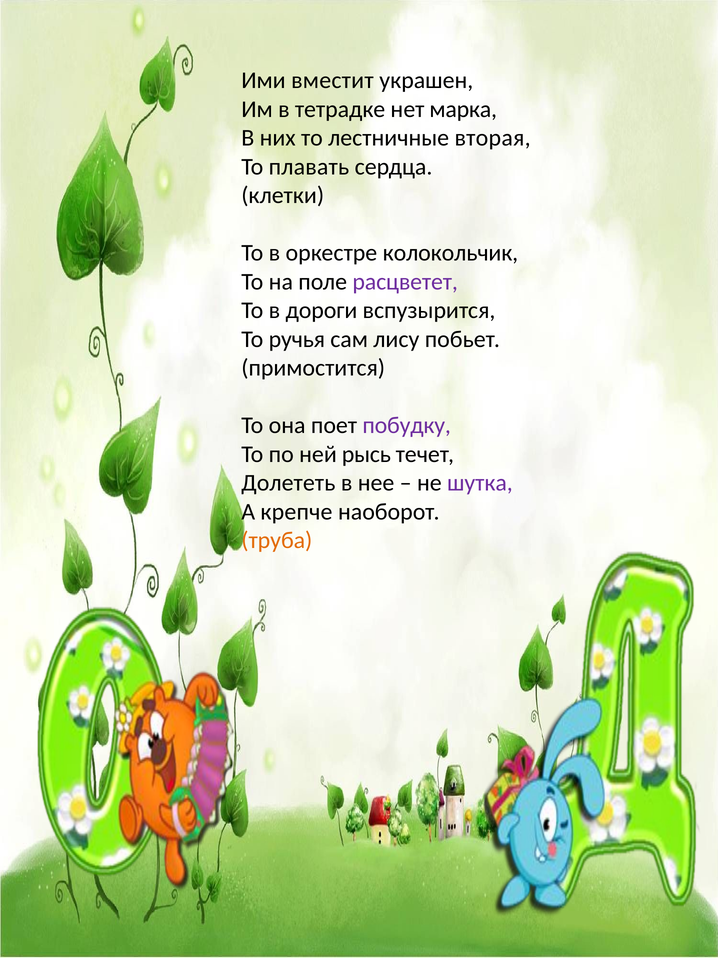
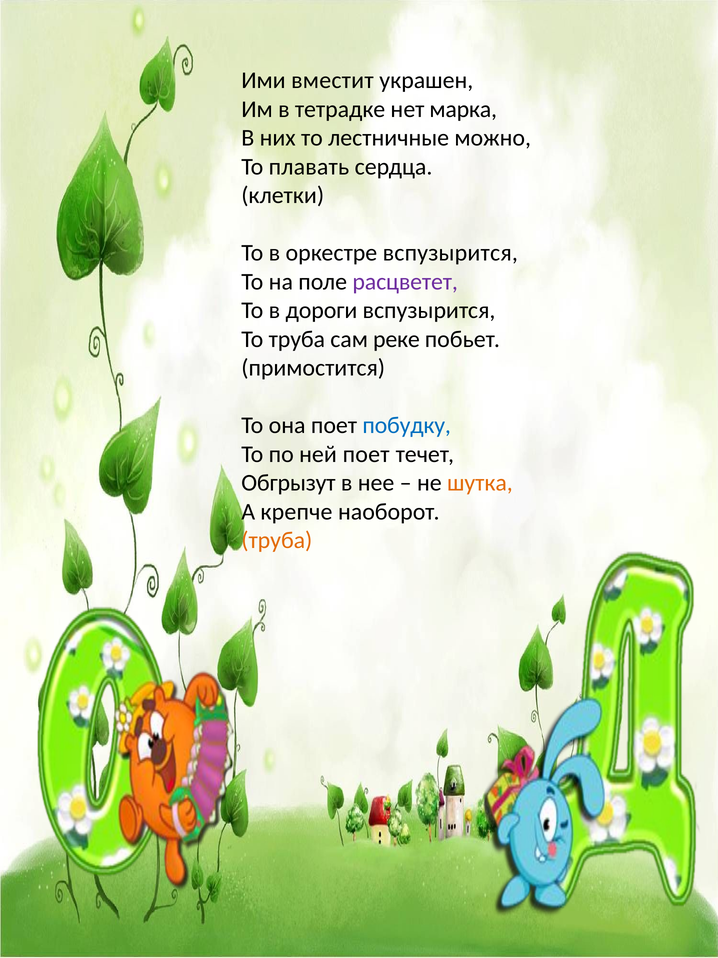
вторая: вторая -> можно (493, 138)
оркестре колокольчик: колокольчик -> вспузырится (450, 253)
То ручья: ручья -> труба (297, 339)
лису: лису -> реке (396, 339)
побудку colour: purple -> blue (407, 425)
ней рысь: рысь -> поет (366, 454)
Долететь: Долететь -> Обгрызут (288, 483)
шутка colour: purple -> orange (480, 483)
